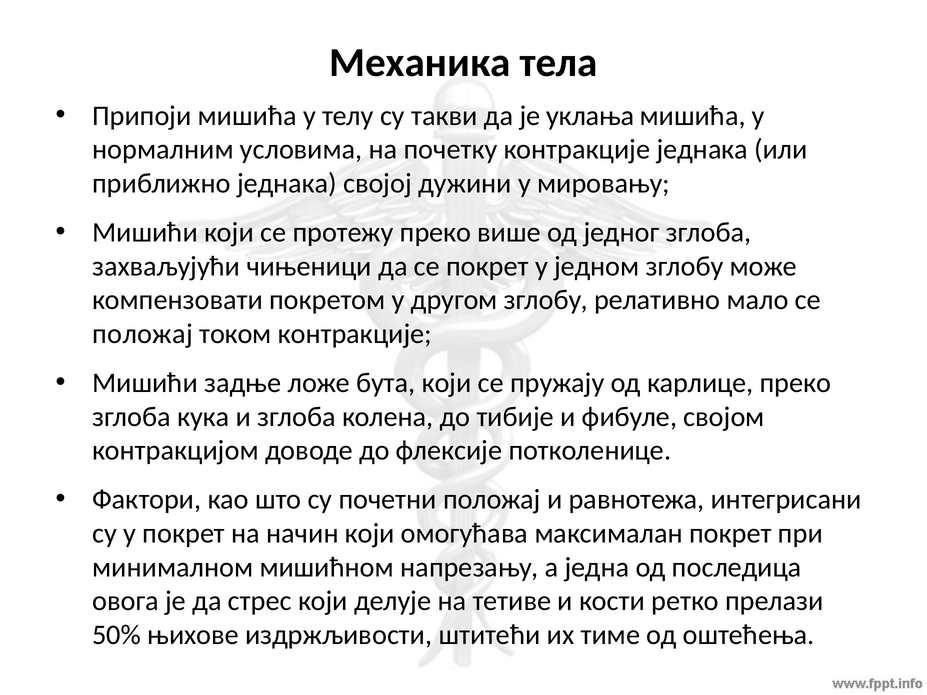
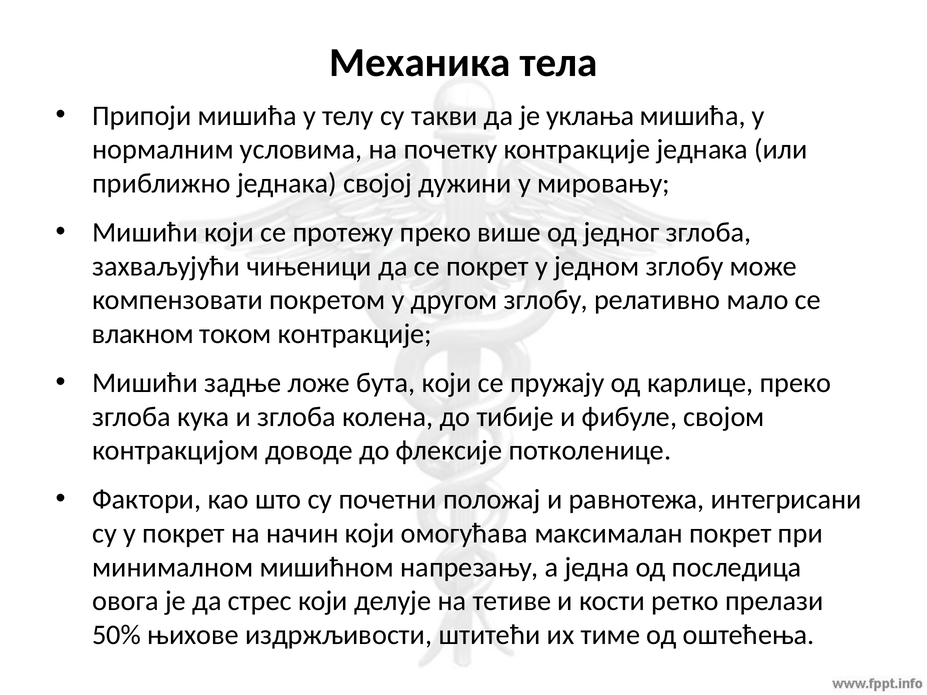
положај: положај -> влакном (143, 334)
